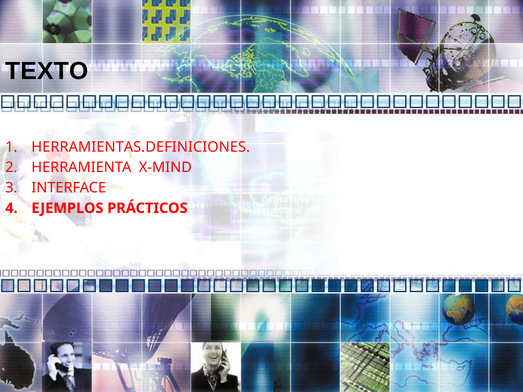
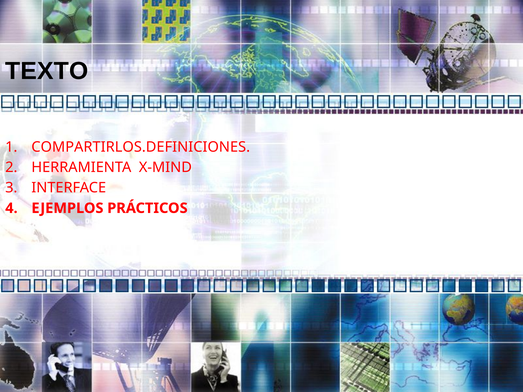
HERRAMIENTAS.DEFINICIONES: HERRAMIENTAS.DEFINICIONES -> COMPARTIRLOS.DEFINICIONES (141, 147)
